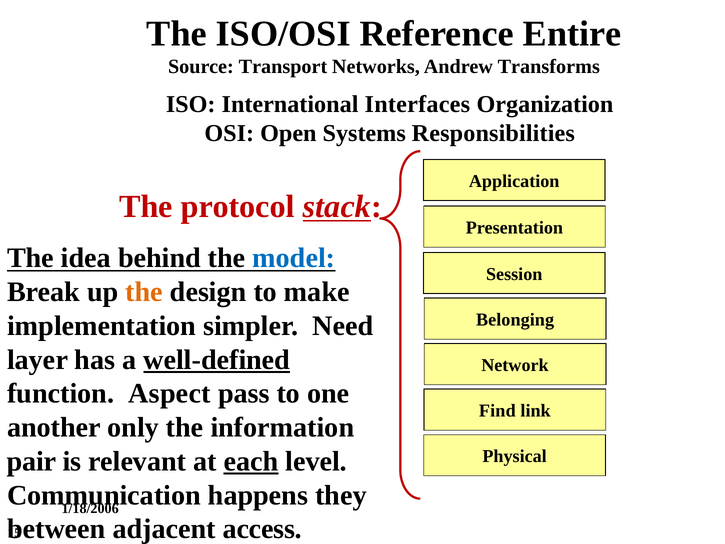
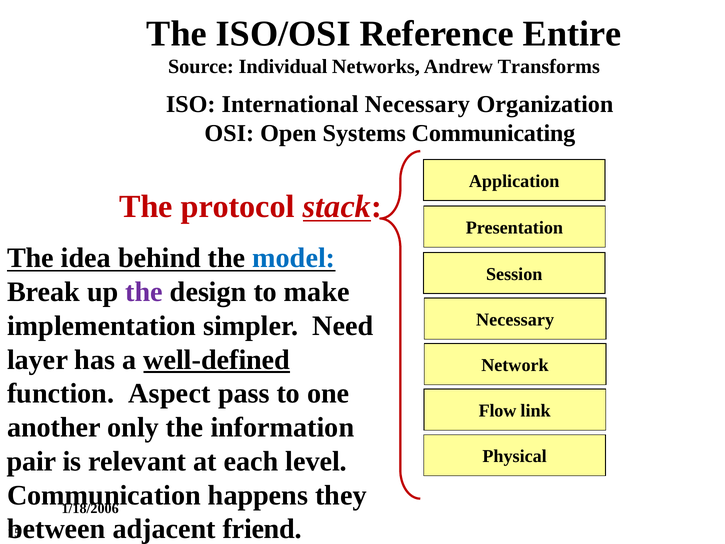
Transport: Transport -> Individual (283, 67)
International Interfaces: Interfaces -> Necessary (417, 104)
Responsibilities: Responsibilities -> Communicating (493, 133)
the colour: orange -> purple (144, 292)
Belonging: Belonging -> Necessary (515, 320)
Find: Find -> Flow (498, 411)
each underline: present -> none (251, 461)
access: access -> friend (262, 529)
